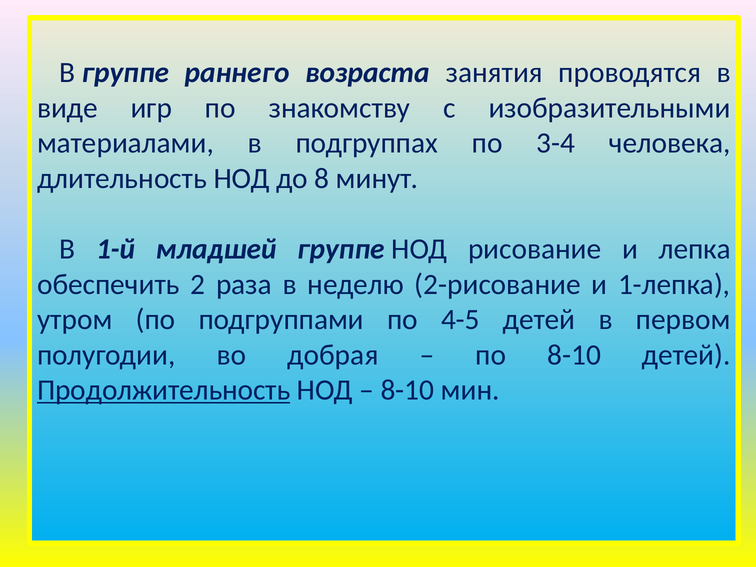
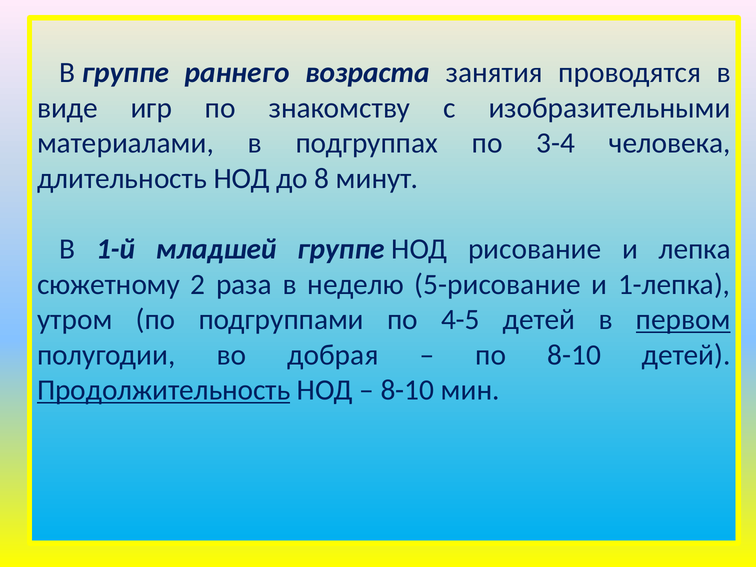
обеспечить: обеспечить -> сюжетному (108, 284)
2-рисование: 2-рисование -> 5-рисование (498, 284)
первом underline: none -> present (683, 320)
